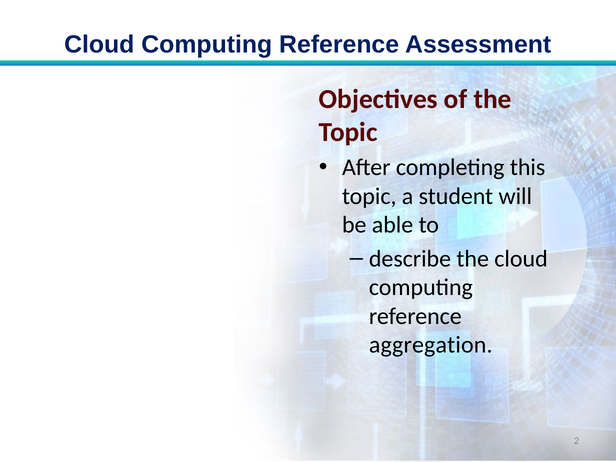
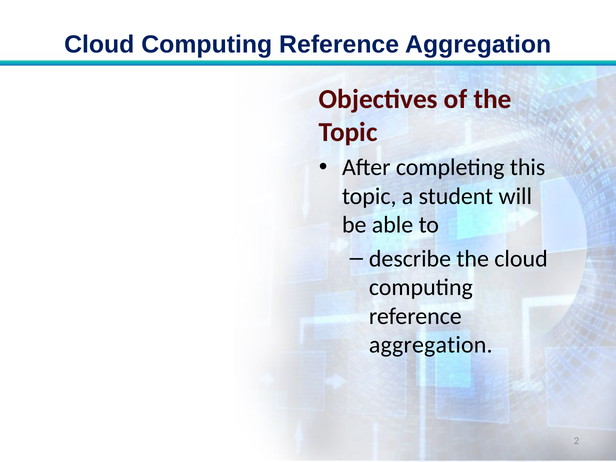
Assessment: Assessment -> Aggregation (478, 44)
